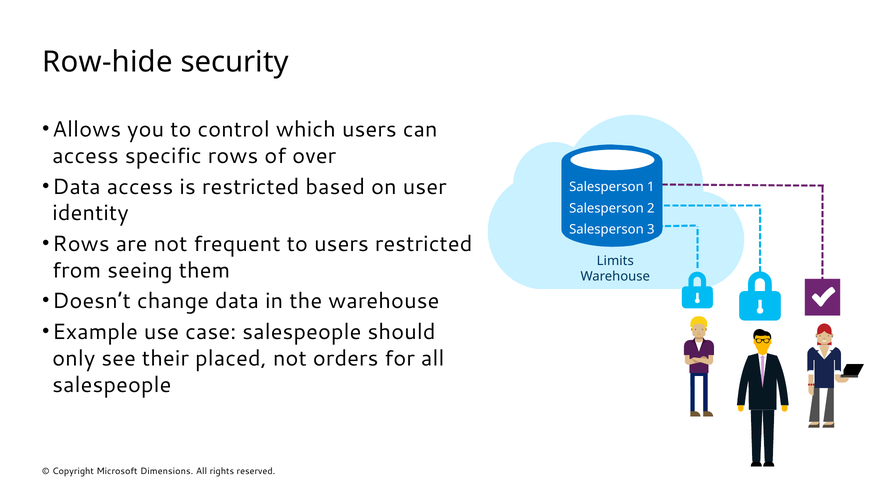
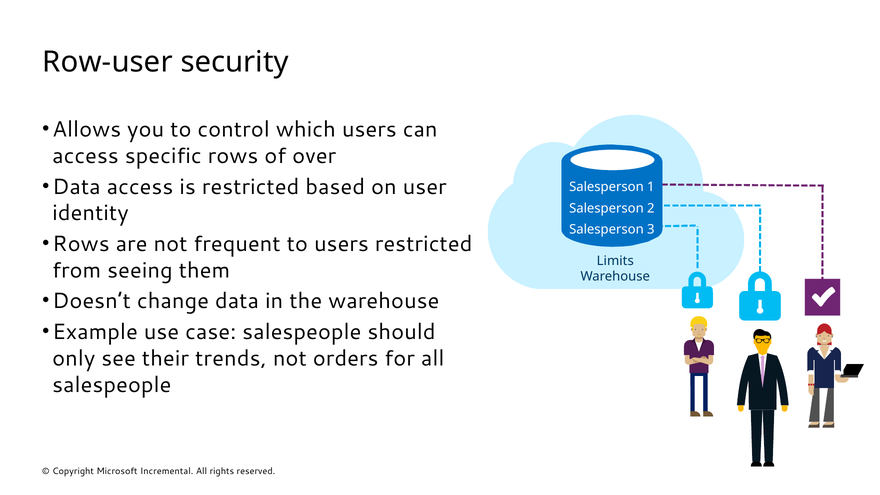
Row-hide: Row-hide -> Row-user (108, 62)
placed: placed -> trends (231, 358)
Dimensions: Dimensions -> Incremental (167, 471)
